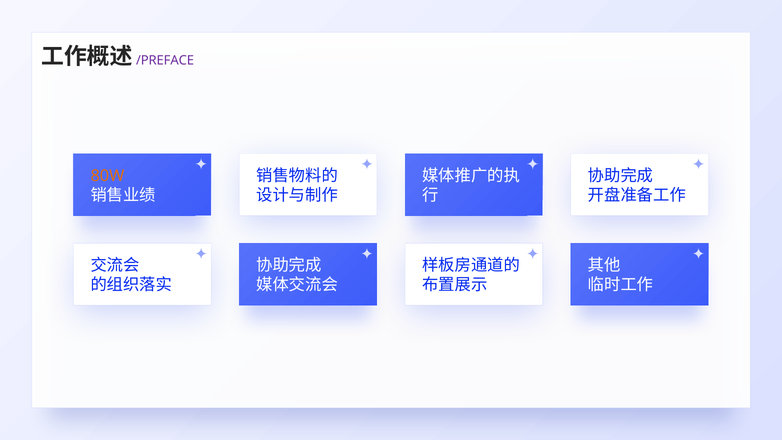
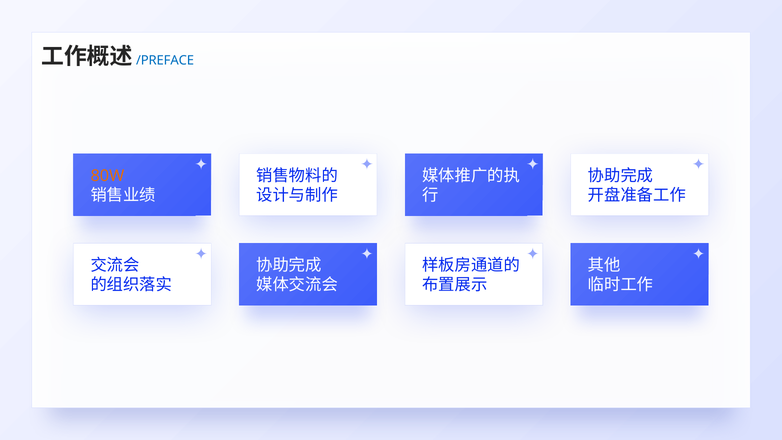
/PREFACE colour: purple -> blue (165, 61)
